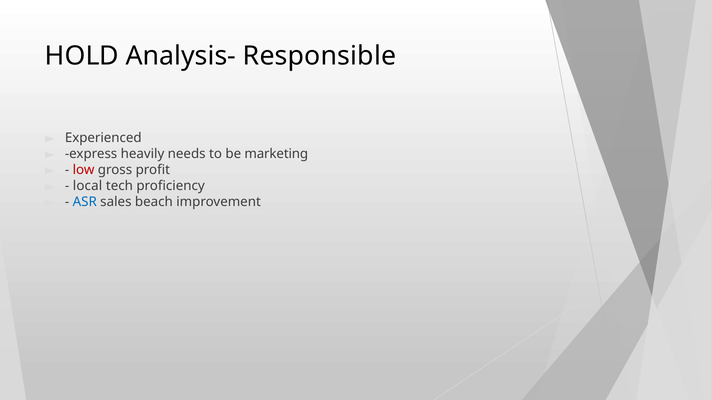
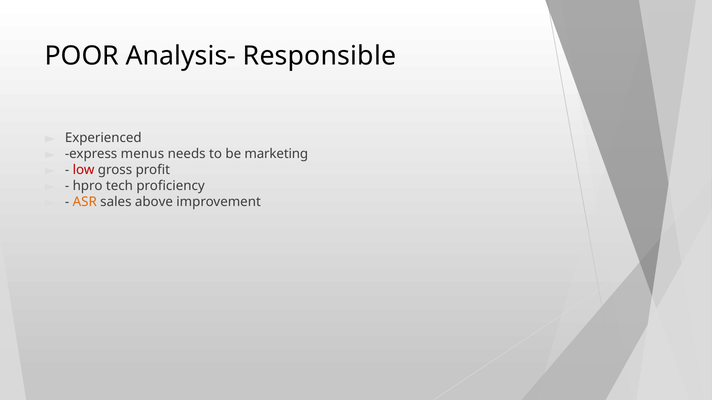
HOLD: HOLD -> POOR (82, 56)
heavily: heavily -> menus (142, 154)
local: local -> hpro (88, 186)
ASR colour: blue -> orange (85, 202)
beach: beach -> above (154, 202)
